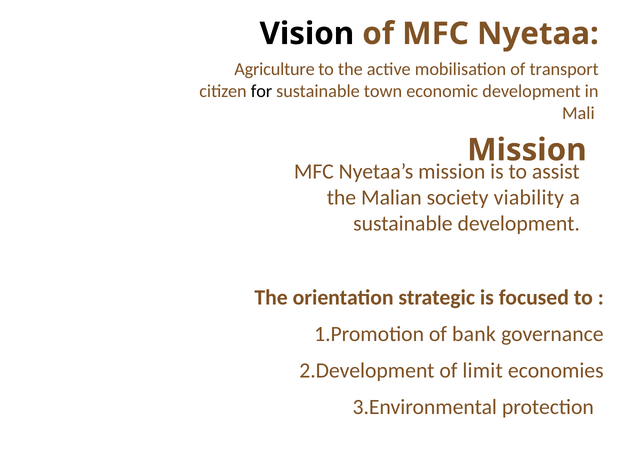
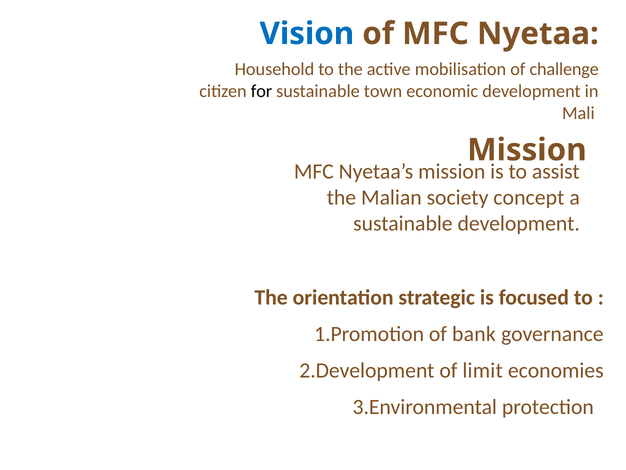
Vision colour: black -> blue (307, 34)
Agriculture: Agriculture -> Household (274, 69)
transport: transport -> challenge (564, 69)
viability: viability -> concept (529, 197)
